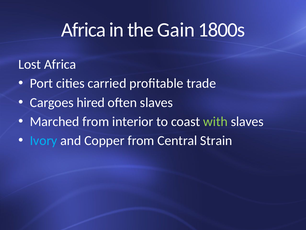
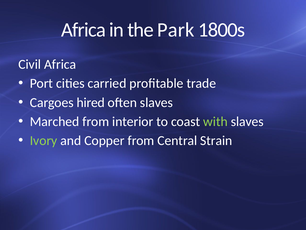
Gain: Gain -> Park (176, 30)
Lost: Lost -> Civil (30, 64)
Ivory colour: light blue -> light green (44, 140)
